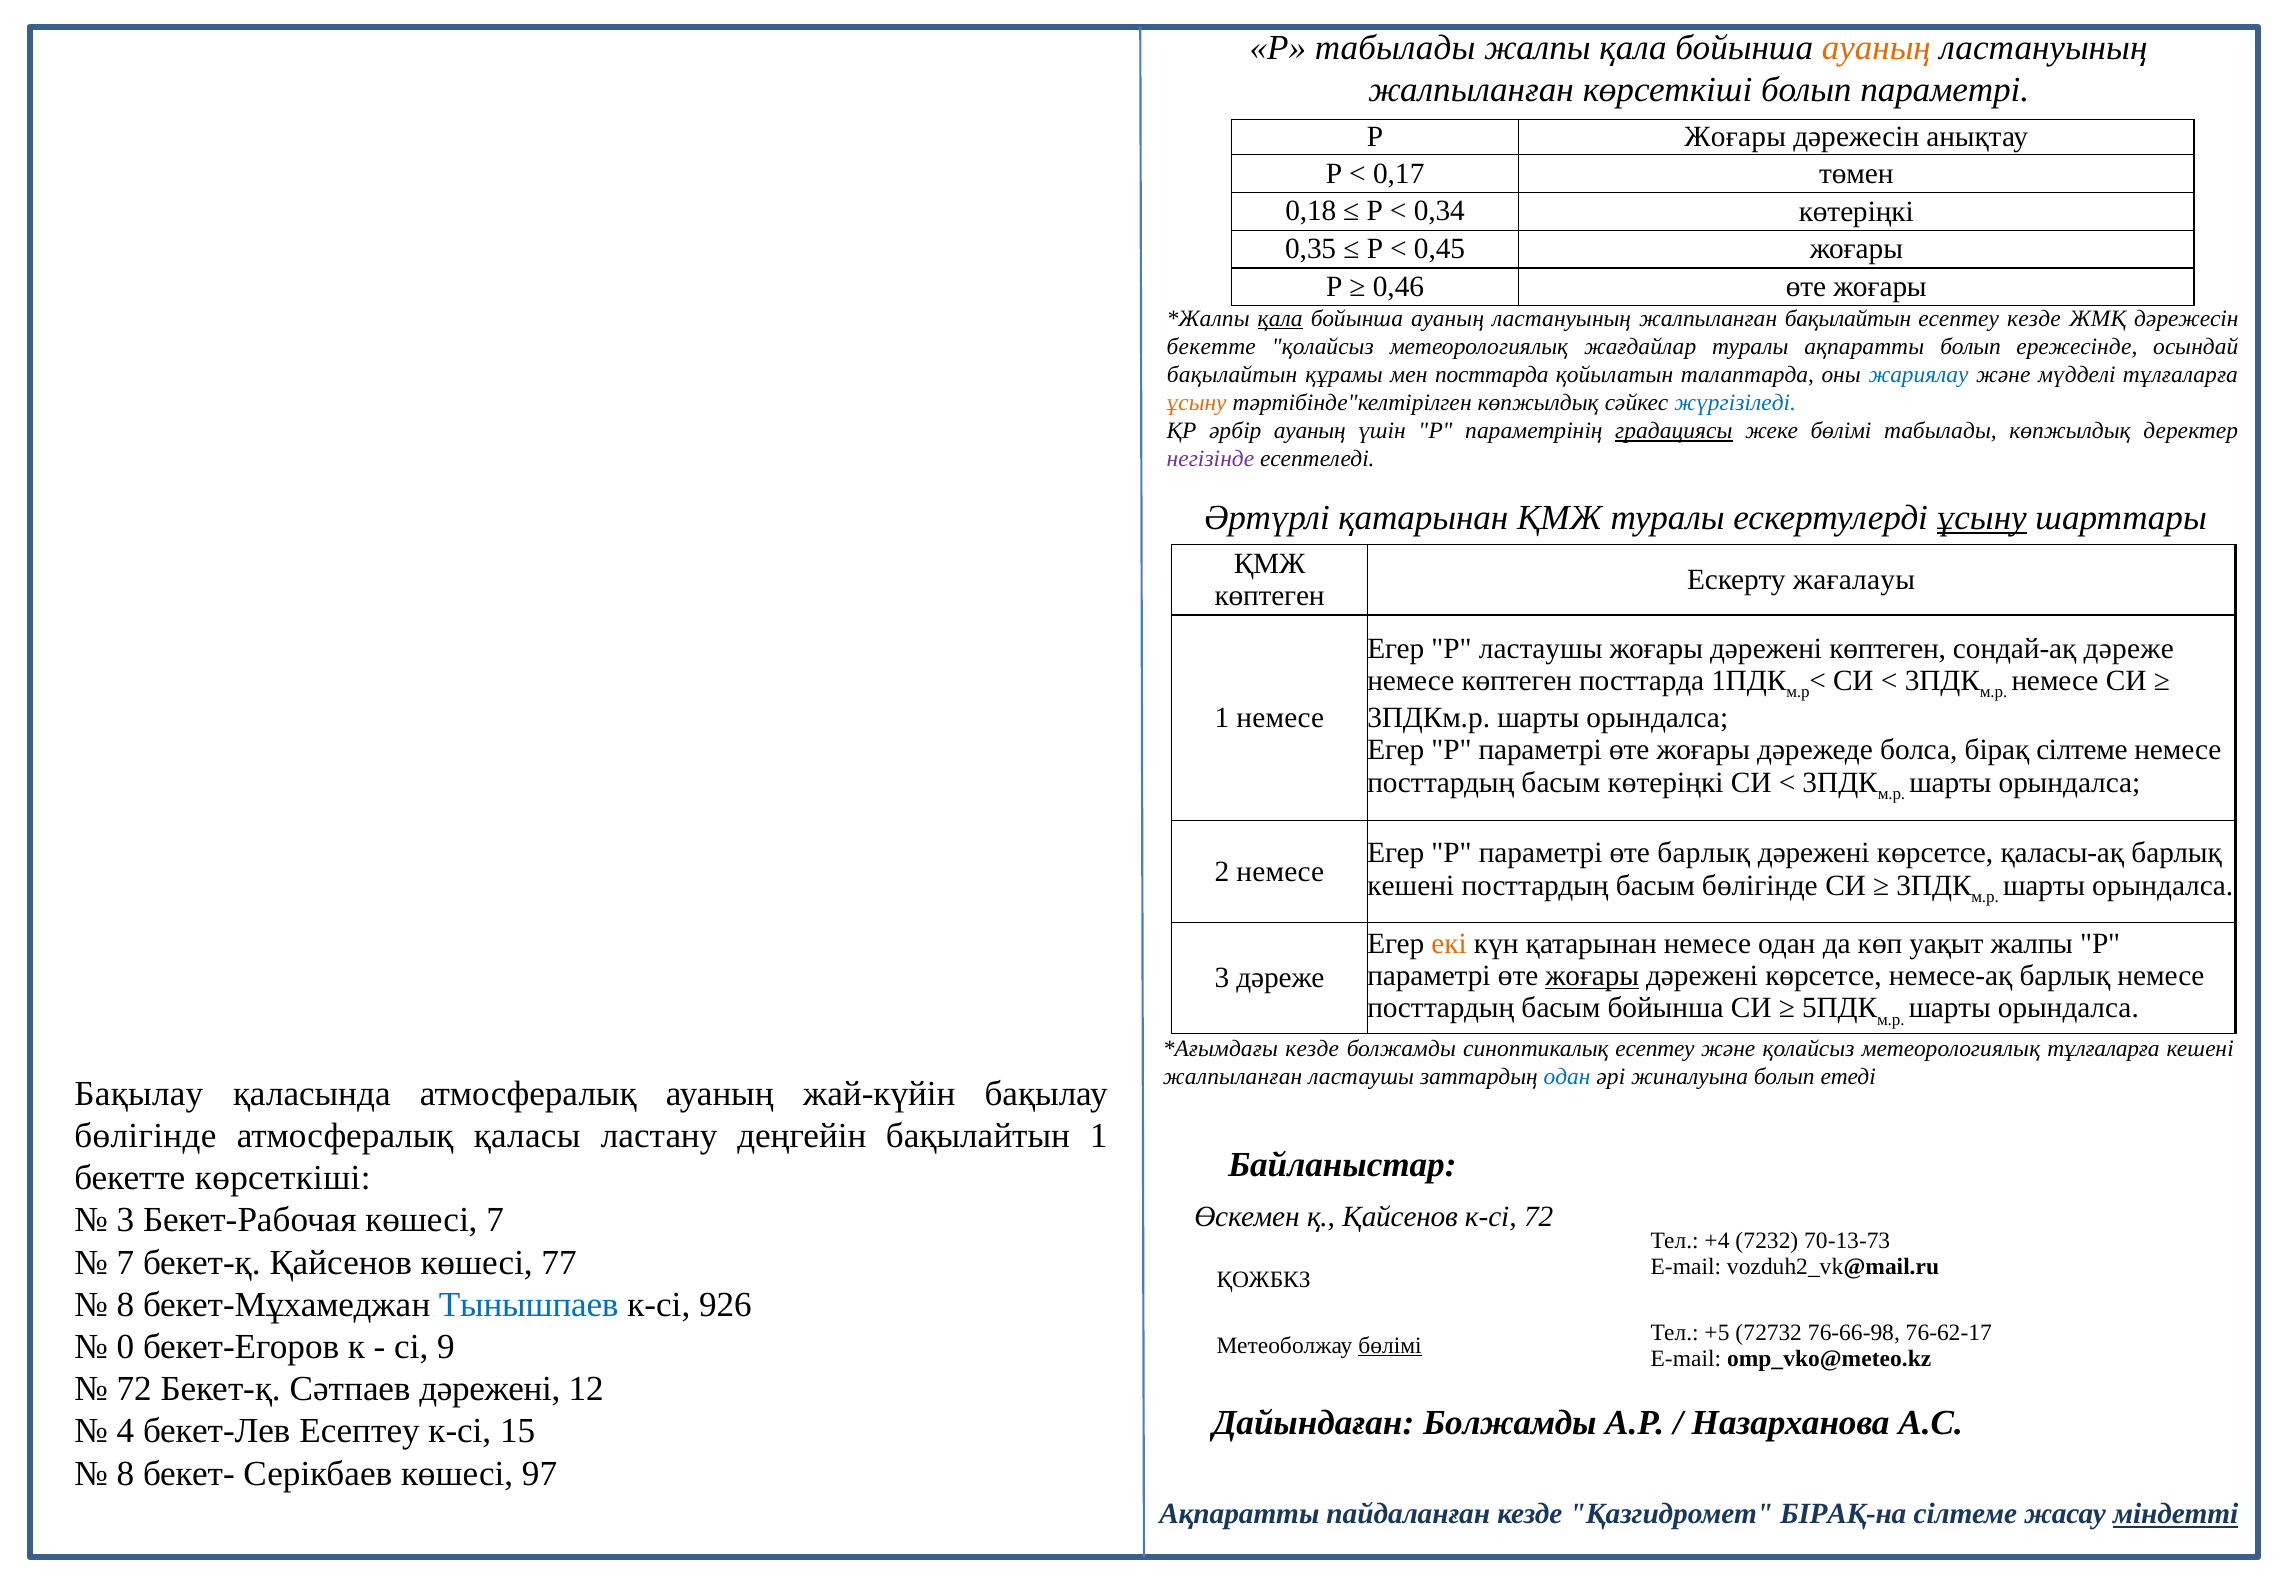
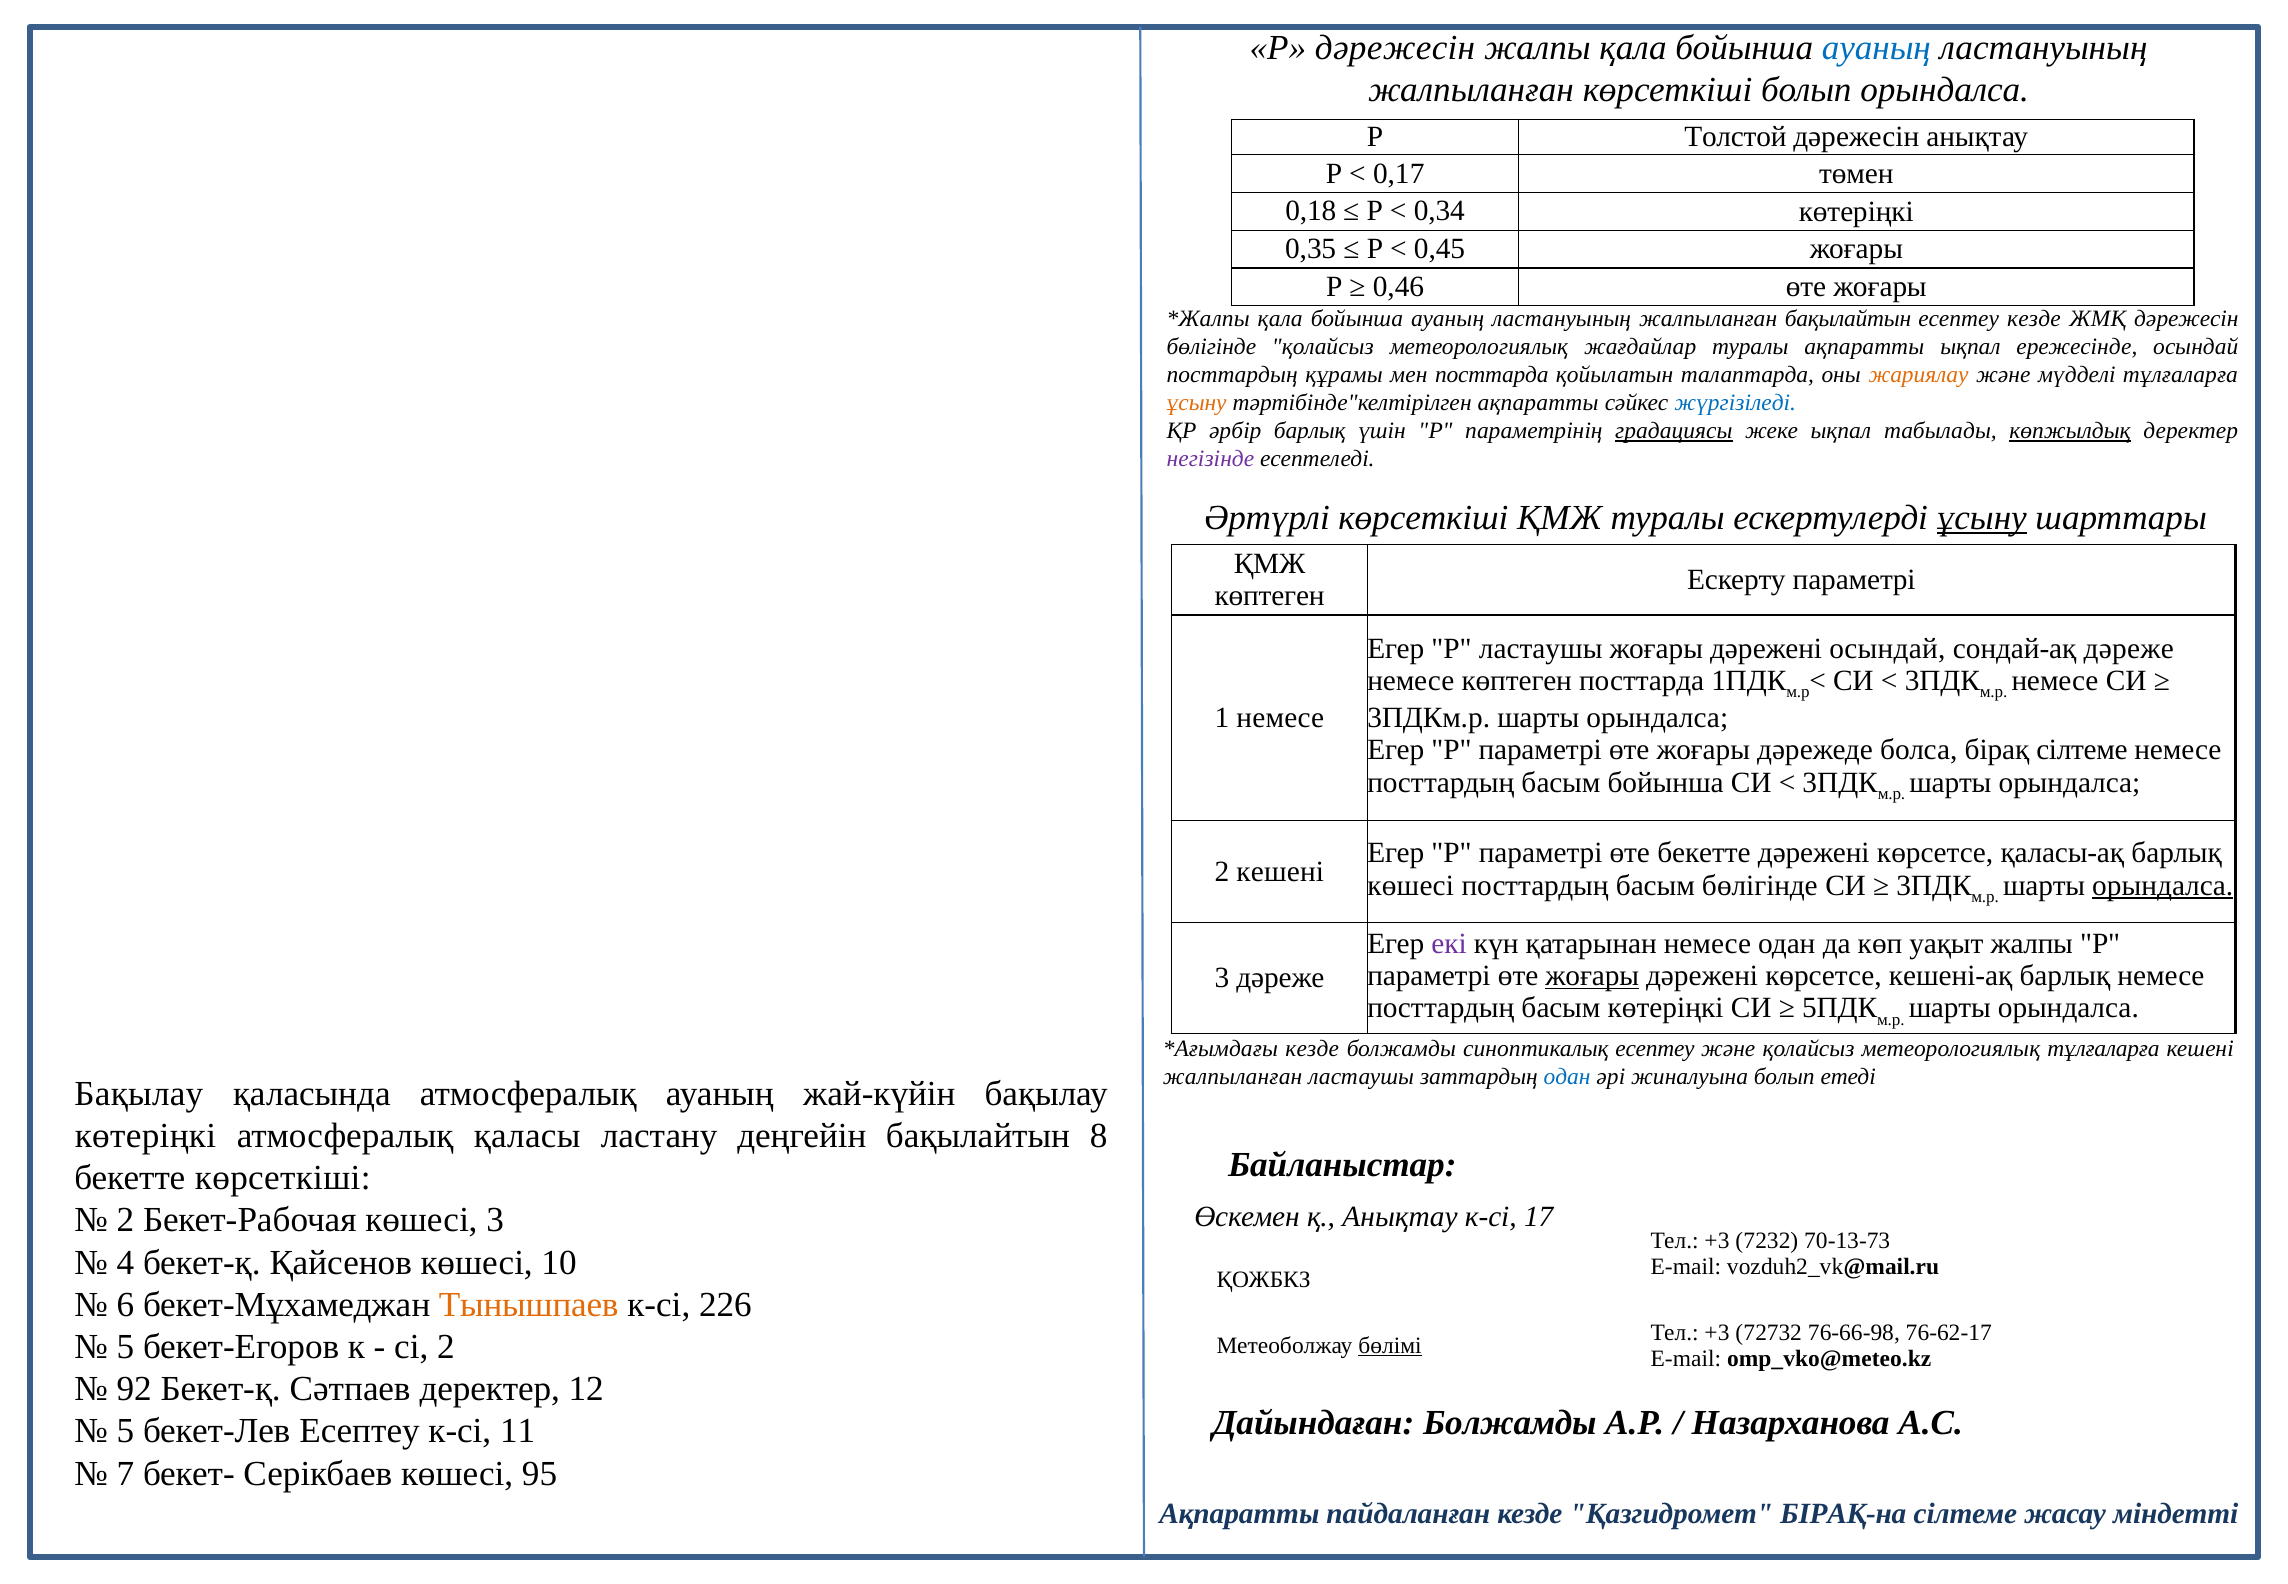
Р табылады: табылады -> дәрежесін (1395, 48)
ауаның colour: orange -> blue (1876, 48)
болып параметрі: параметрі -> орындалса (1945, 90)
Р Жоғары: Жоғары -> Толстой (1735, 137)
қала underline: present -> none (1280, 318)
бекетте: бекетте -> бөлігінде (1211, 346)
ақпаратты болып: болып -> ықпал (1970, 346)
бақылайтын: бақылайтын -> посттардың (1232, 375)
жариялау colour: blue -> orange (1918, 375)
тәртібінде"келтірілген көпжылдық: көпжылдық -> ақпаратты (1538, 403)
әрбір ауаның: ауаның -> барлық (1310, 431)
жеке бөлімі: бөлімі -> ықпал (1841, 431)
көпжылдық underline: none -> present (2070, 431)
Әртүрлі қатарынан: қатарынан -> көрсеткіші (1423, 518)
Ескерту жағалауы: жағалауы -> параметрі (1854, 580)
дәрежені көптеген: көптеген -> осындай (1887, 648)
басым көтеріңкі: көтеріңкі -> бойынша (1666, 782)
өте барлық: барлық -> бекетте (1704, 853)
2 немесе: немесе -> кешені (1280, 872)
кешені: кешені -> көшесі (1411, 885)
орындалса underline: none -> present (2163, 885)
екі colour: orange -> purple (1449, 944)
немесе-ақ: немесе-ақ -> кешені-ақ (1951, 976)
басым бойынша: бойынша -> көтеріңкі (1666, 1008)
бөлігінде: бөлігінде -> көтеріңкі (145, 1136)
бақылайтын 1: 1 -> 8 (1099, 1136)
қ Қайсенов: Қайсенов -> Анықтау (1400, 1217)
к-сі 72: 72 -> 17 (1539, 1217)
3: 3 -> 2 (125, 1220)
көшесі 7: 7 -> 3 (495, 1220)
+4: +4 -> +3 (1717, 1241)
7: 7 -> 4 (125, 1262)
77: 77 -> 10 (559, 1262)
8: 8 -> 6 (125, 1305)
Тынышпаев colour: blue -> orange (529, 1305)
926: 926 -> 226 (725, 1305)
+5: +5 -> +3 (1717, 1332)
0: 0 -> 5 (125, 1347)
сі 9: 9 -> 2 (446, 1347)
72: 72 -> 92 (134, 1389)
Сәтпаев дәрежені: дәрежені -> деректер (490, 1389)
4: 4 -> 5 (125, 1431)
15: 15 -> 11 (518, 1431)
8: 8 -> 7 (125, 1474)
97: 97 -> 95 (540, 1474)
міндетті underline: present -> none (2176, 1514)
